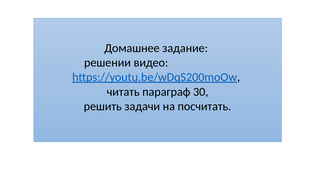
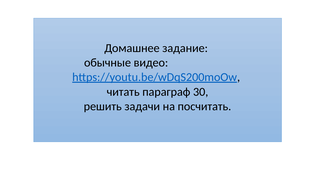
решении: решении -> обычные (108, 63)
